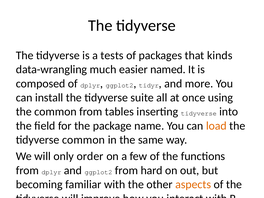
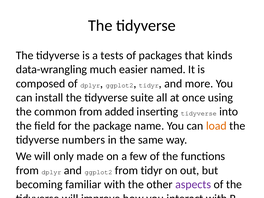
tables: tables -> added (120, 112)
tidyverse common: common -> numbers (84, 140)
order: order -> made (90, 156)
from hard: hard -> tidyr (152, 170)
aspects colour: orange -> purple (193, 184)
